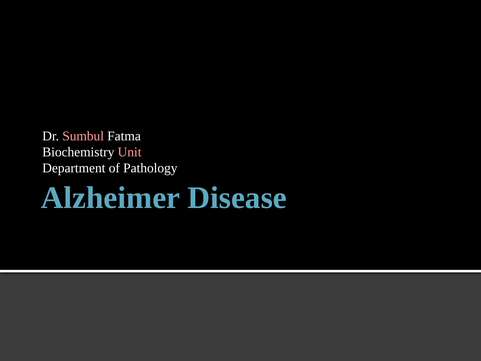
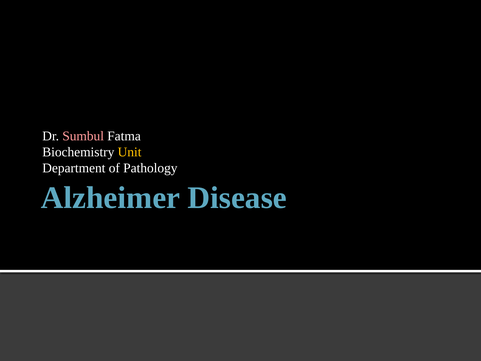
Unit colour: pink -> yellow (130, 152)
